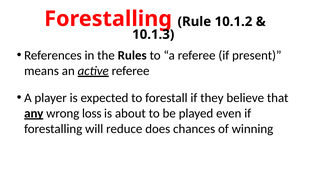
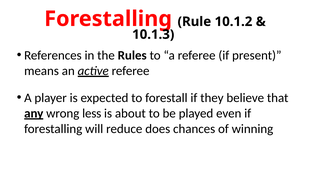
loss: loss -> less (92, 114)
